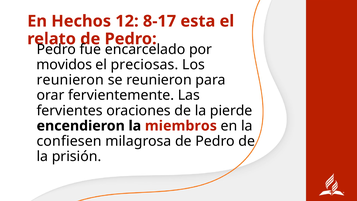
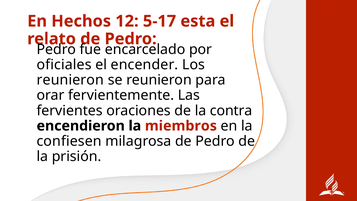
8-17: 8-17 -> 5-17 (160, 21)
movidos: movidos -> oficiales (64, 65)
preciosas: preciosas -> encender (144, 65)
pierde: pierde -> contra (231, 110)
